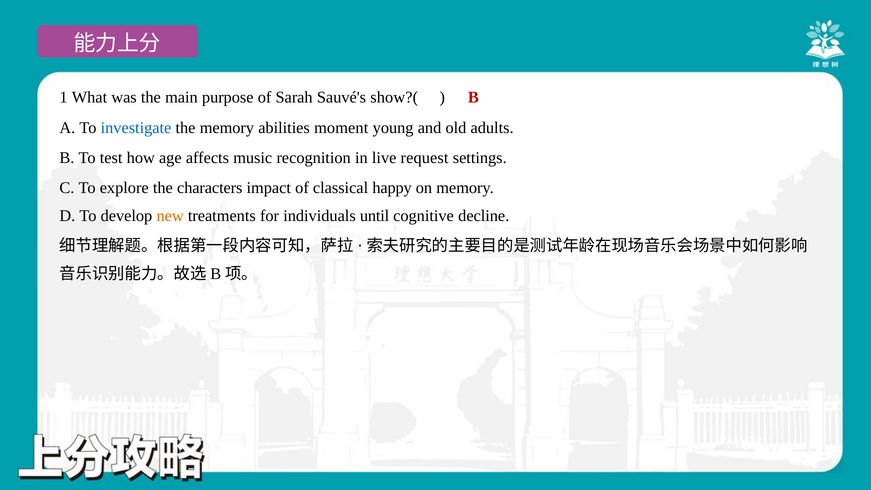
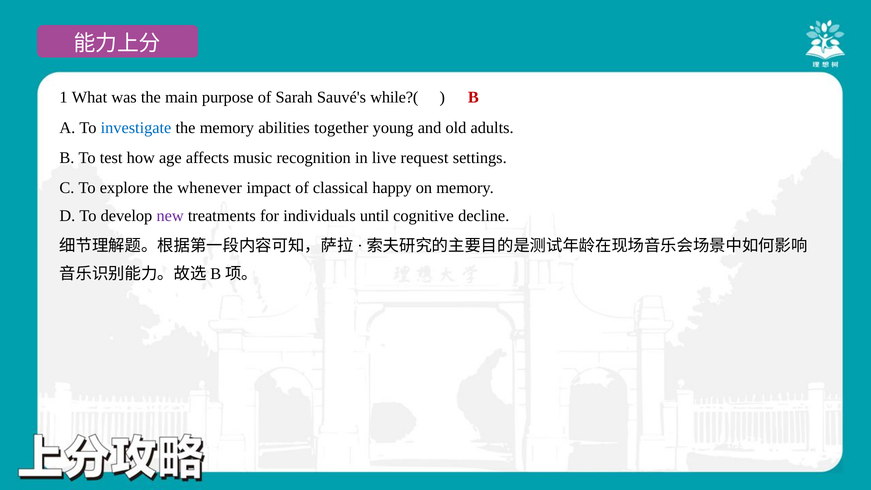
show?(: show?( -> while?( (394, 97)
moment: moment -> together (341, 128)
characters: characters -> whenever (210, 188)
new colour: orange -> purple (170, 216)
